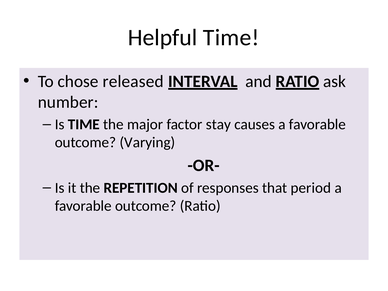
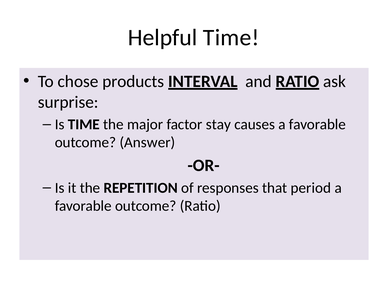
released: released -> products (133, 81)
number: number -> surprise (68, 102)
Varying: Varying -> Answer (147, 142)
